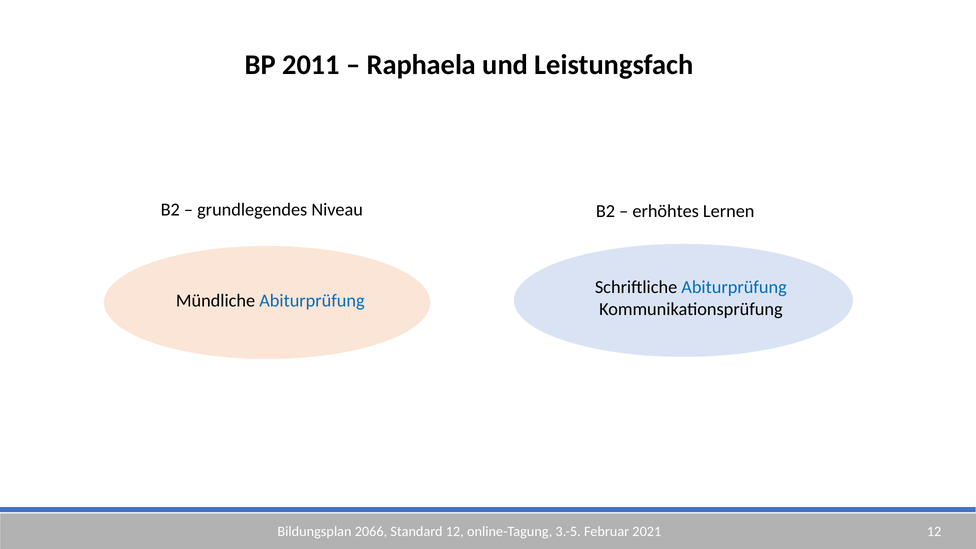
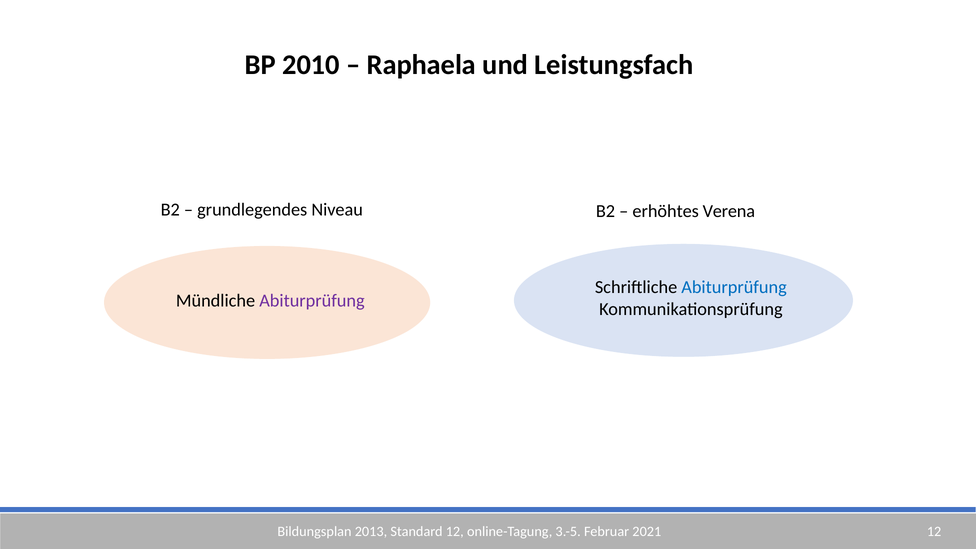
2011: 2011 -> 2010 (311, 65)
Lernen: Lernen -> Verena (729, 211)
Abiturprüfung colour: blue -> purple (312, 301)
2066: 2066 -> 2013 (371, 532)
